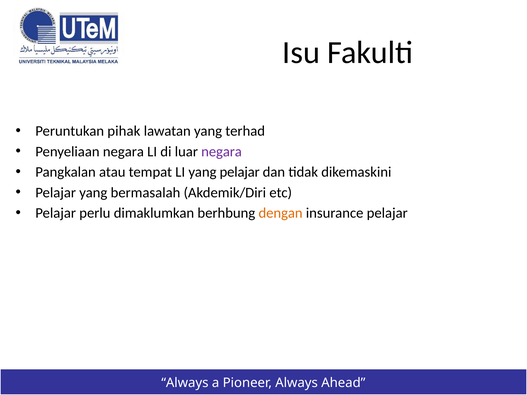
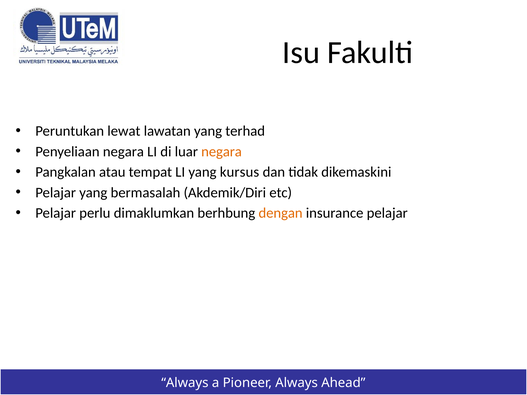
pihak: pihak -> lewat (124, 131)
negara colour: purple -> orange (222, 152)
yang pelajar: pelajar -> kursus (240, 172)
